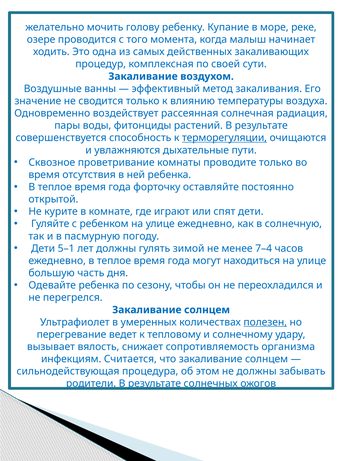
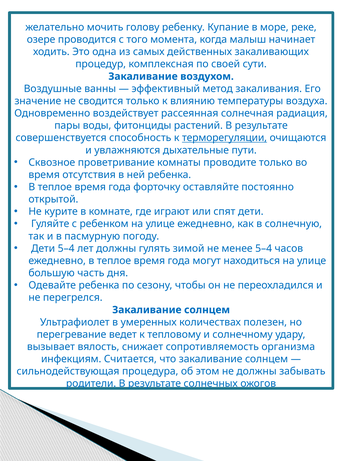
Дети 5–1: 5–1 -> 5–4 (66, 249)
менее 7–4: 7–4 -> 5–4 (264, 249)
полезен underline: present -> none (265, 322)
